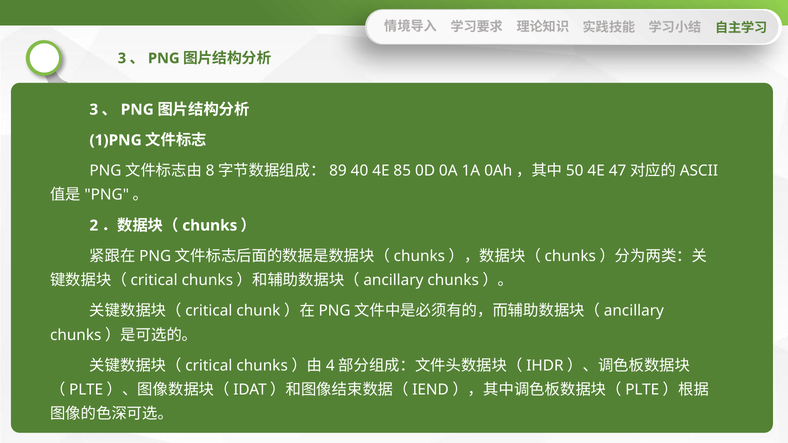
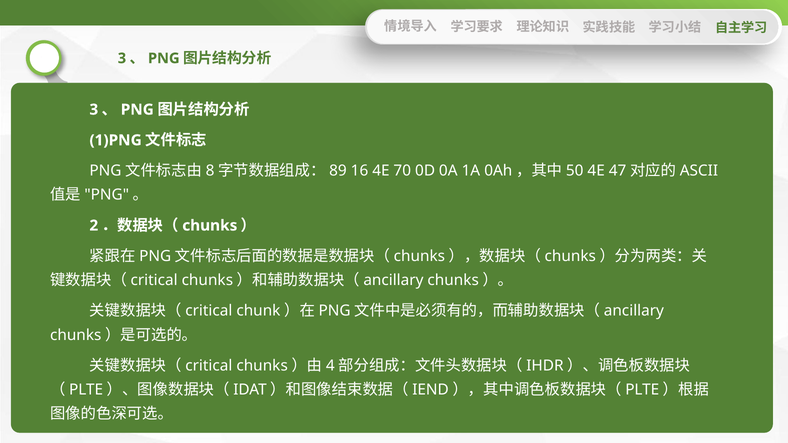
40: 40 -> 16 (359, 171)
85: 85 -> 70 (402, 171)
